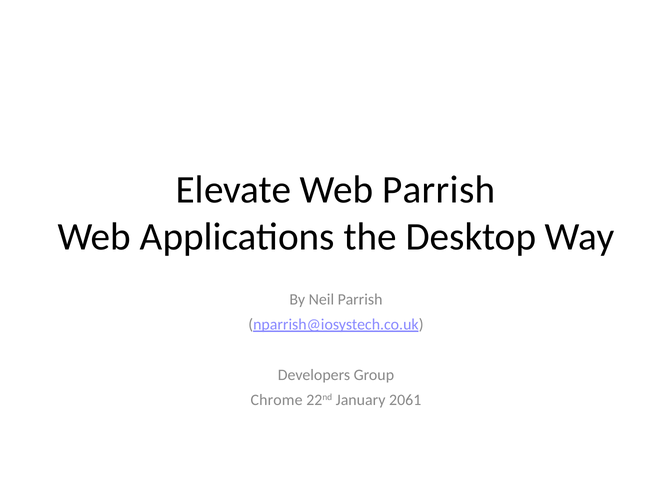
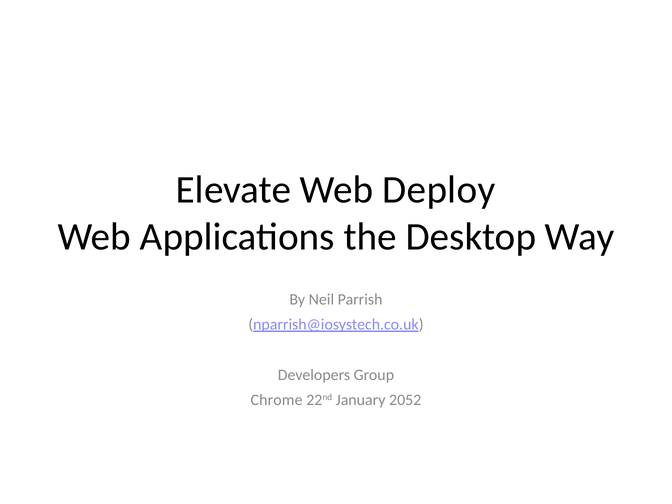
Web Parrish: Parrish -> Deploy (439, 190)
2061: 2061 -> 2052 (405, 400)
